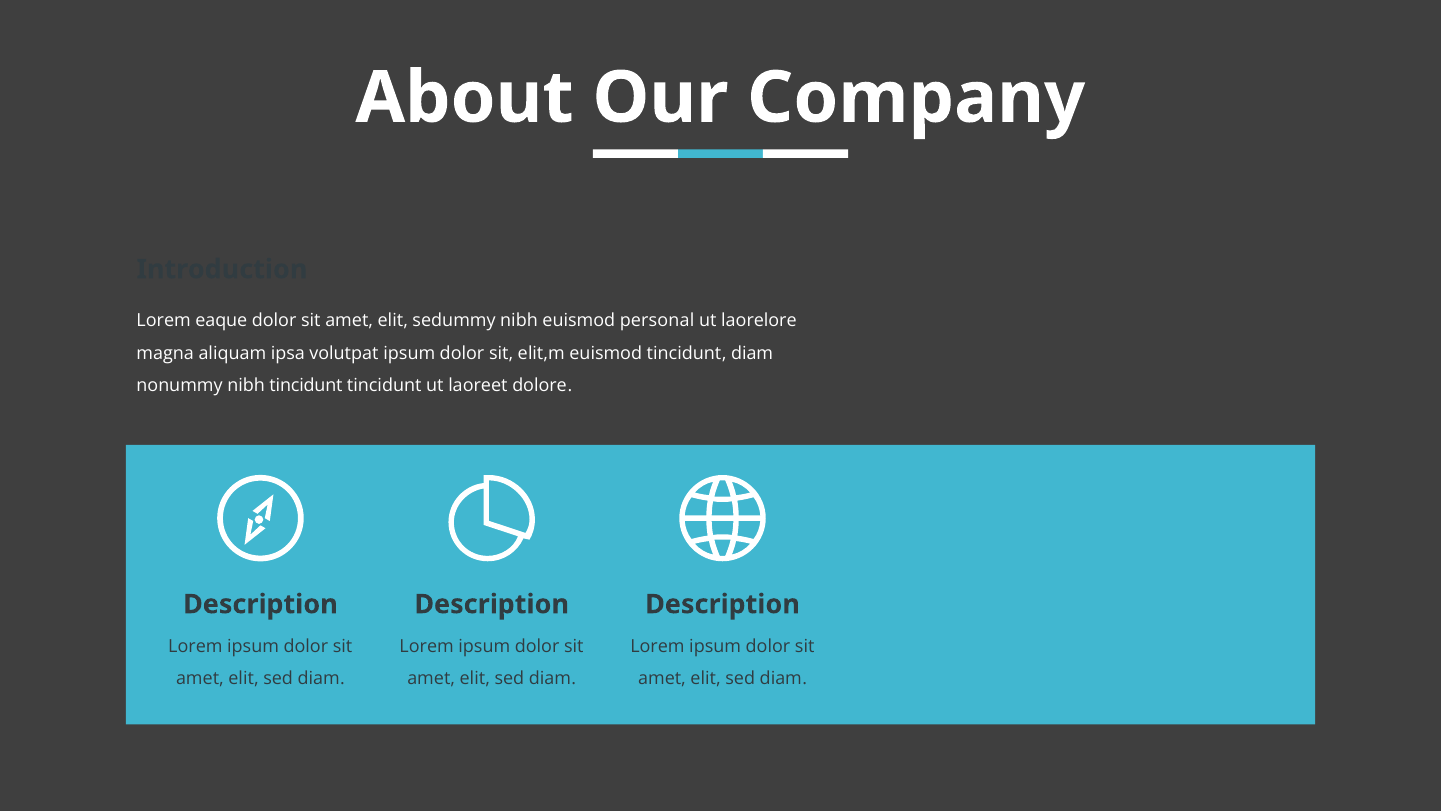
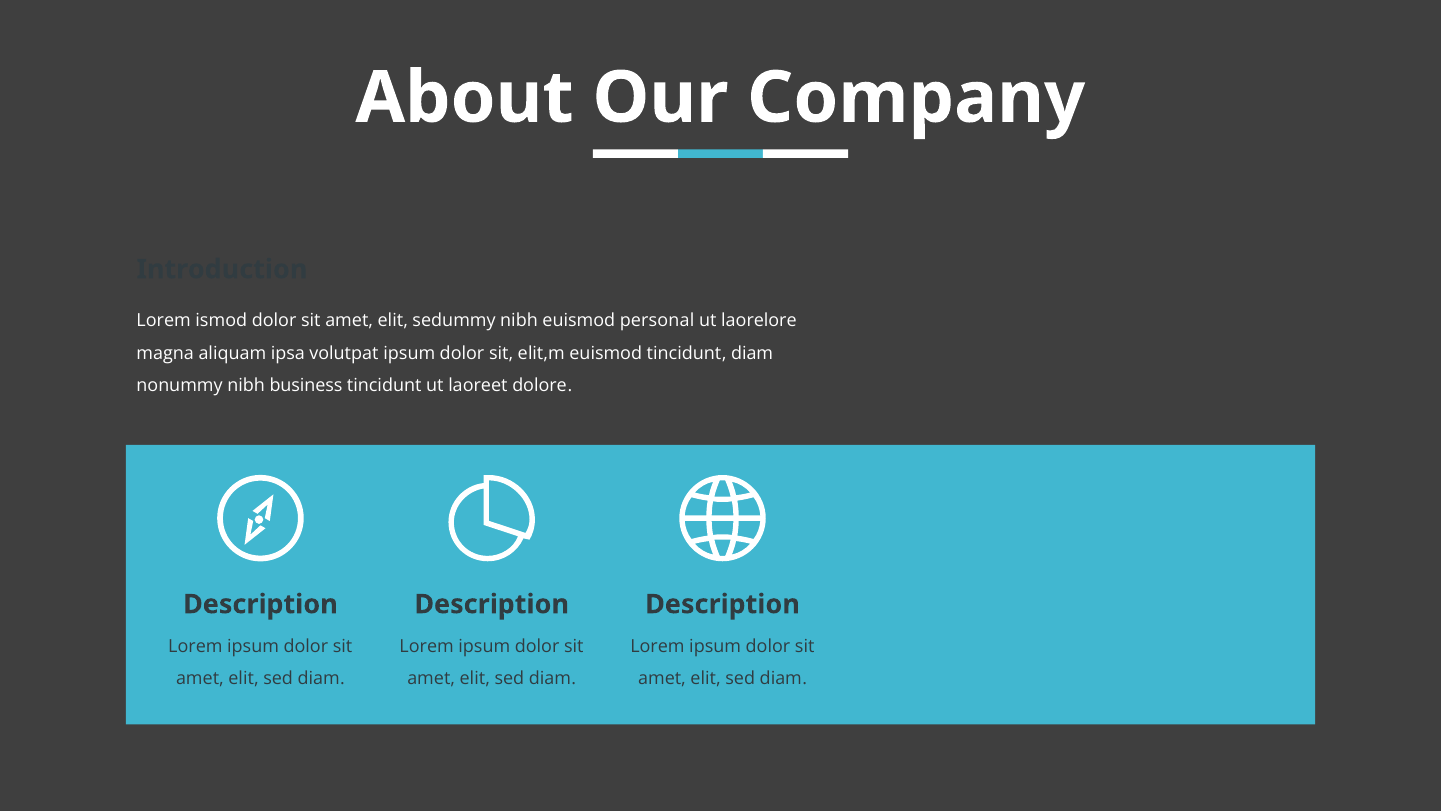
eaque: eaque -> ismod (221, 321)
nibh tincidunt: tincidunt -> business (306, 385)
